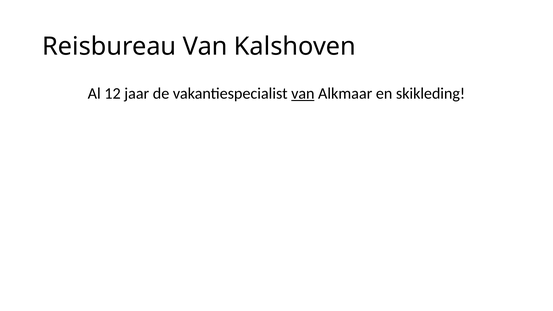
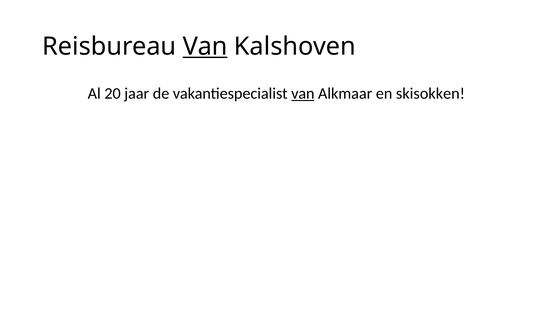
Van underline: none -> present (205, 46)
12: 12 -> 20 (113, 93)
skikleding: skikleding -> skisokken (430, 93)
